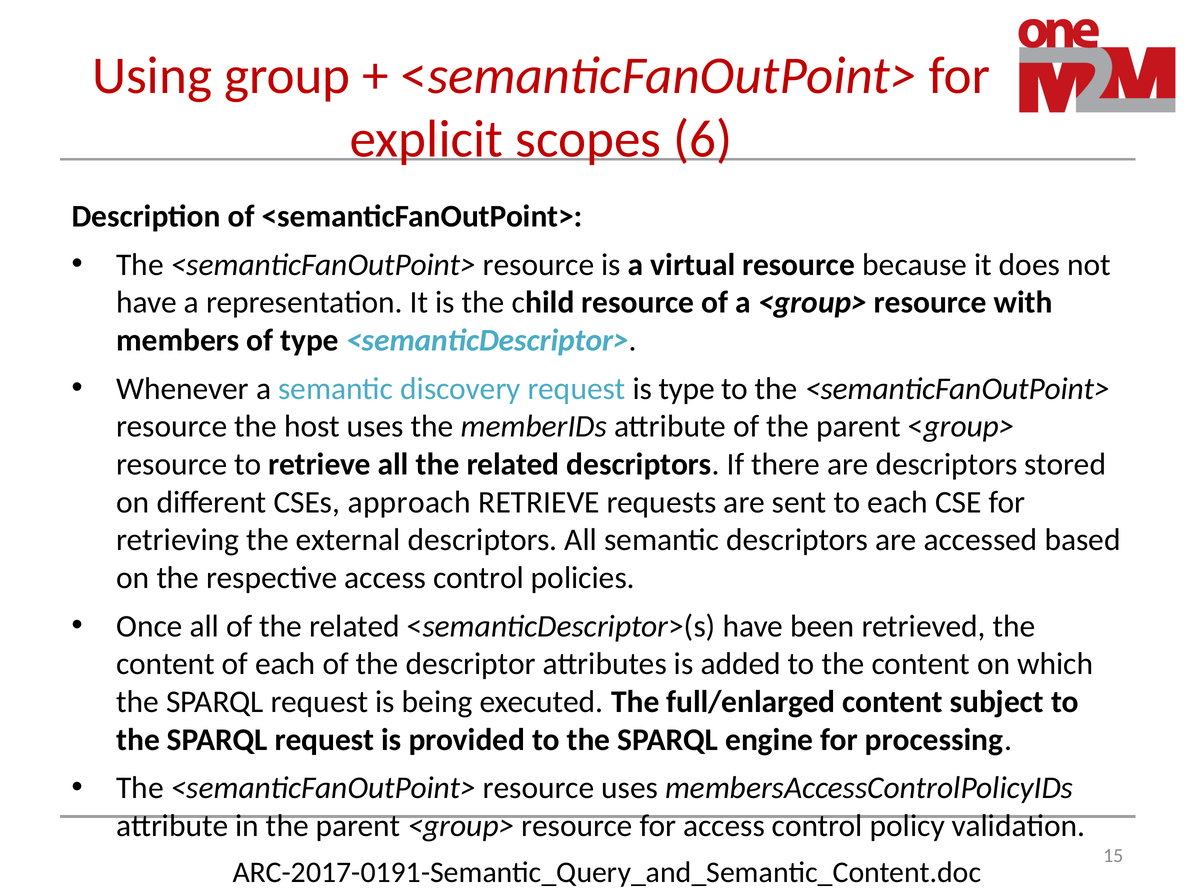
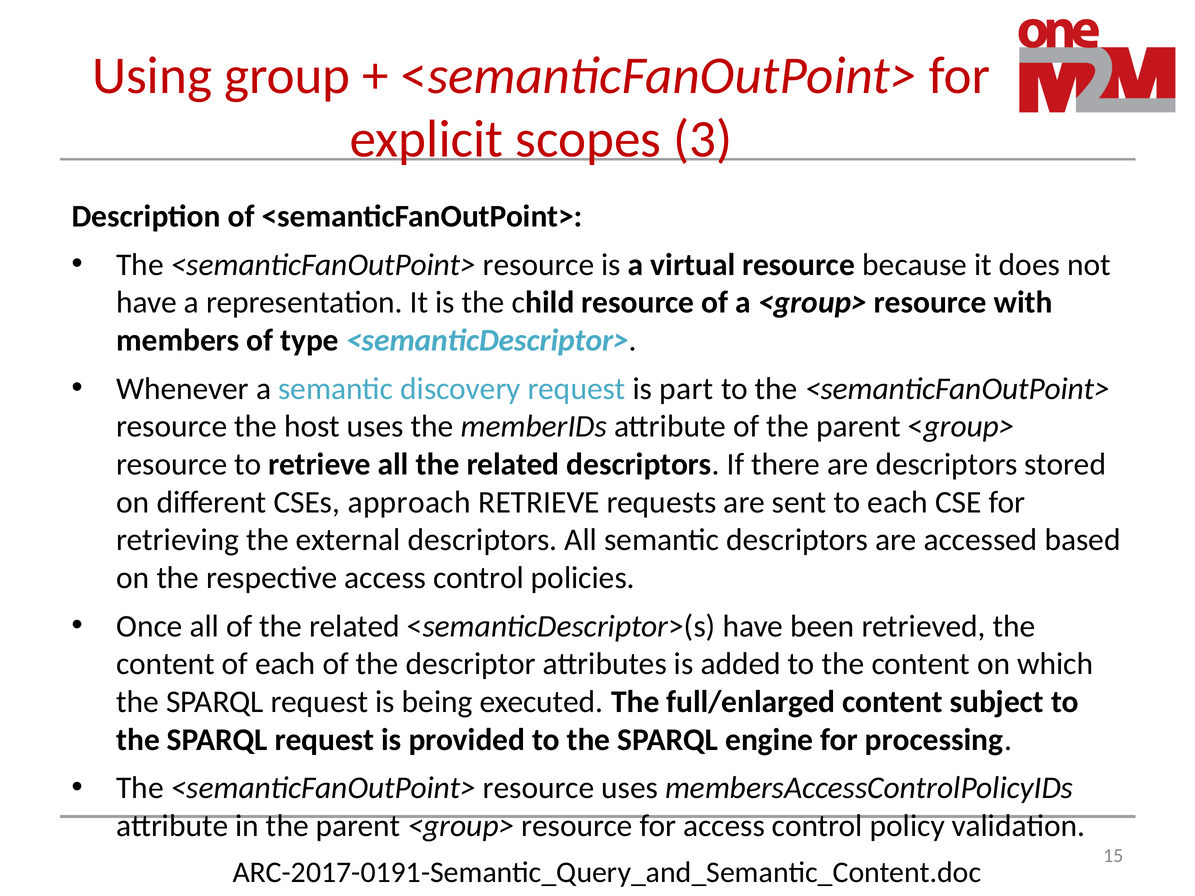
6: 6 -> 3 (703, 139)
is type: type -> part (686, 389)
